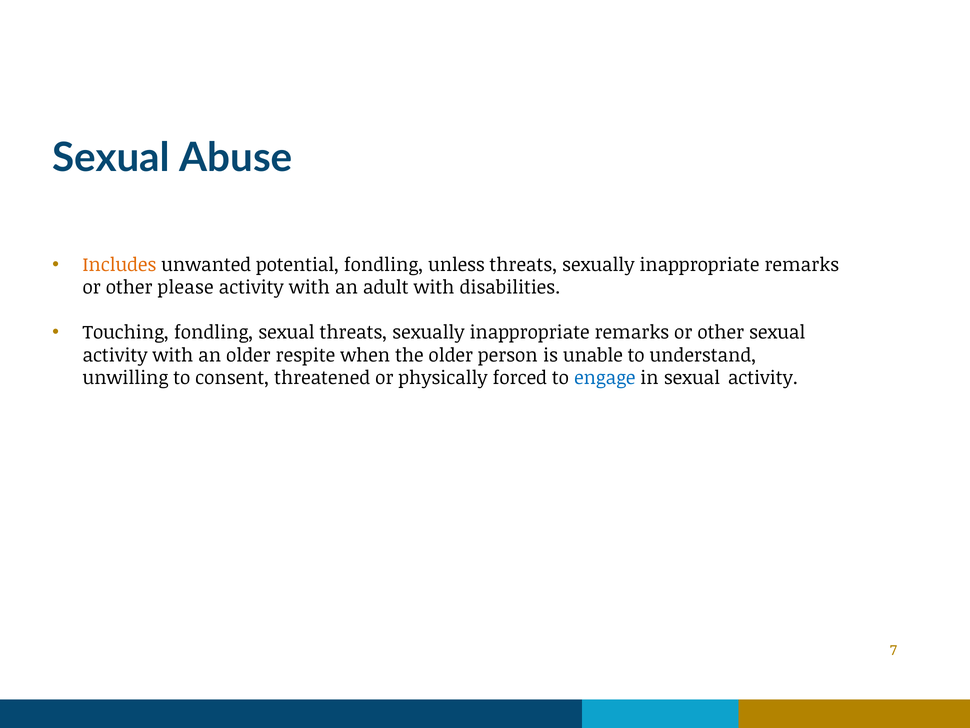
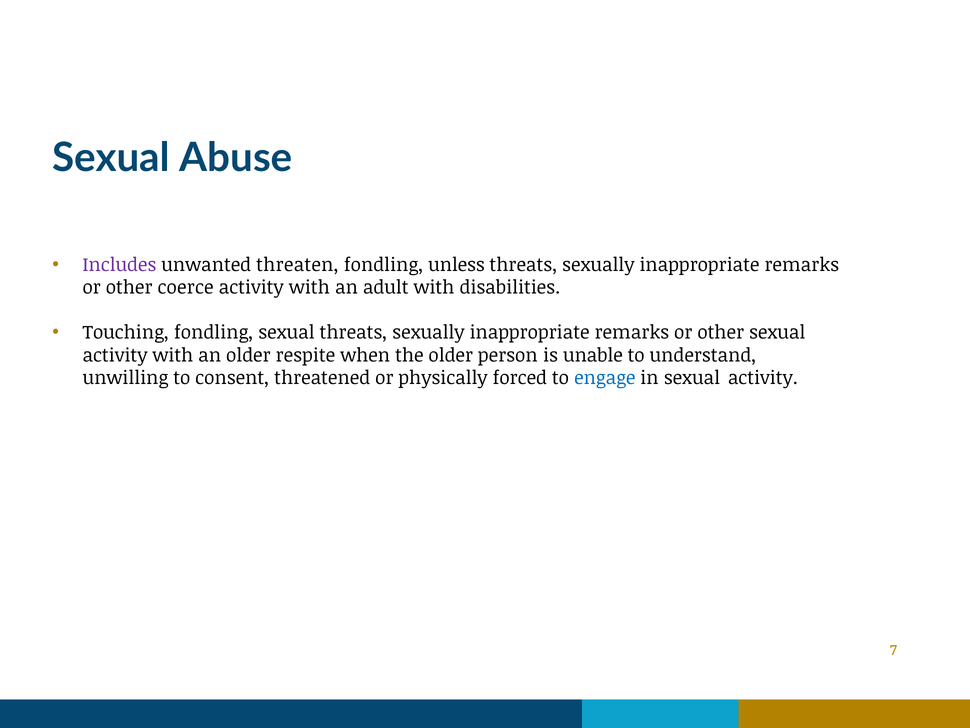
Includes colour: orange -> purple (119, 265)
potential: potential -> threaten (297, 265)
please: please -> coerce (186, 287)
